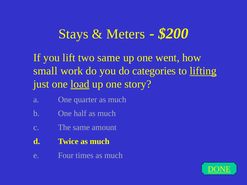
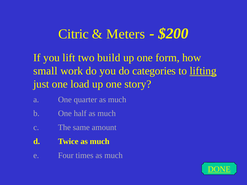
Stays: Stays -> Citric (74, 34)
two same: same -> build (109, 58)
went: went -> form (168, 58)
load underline: present -> none (80, 84)
